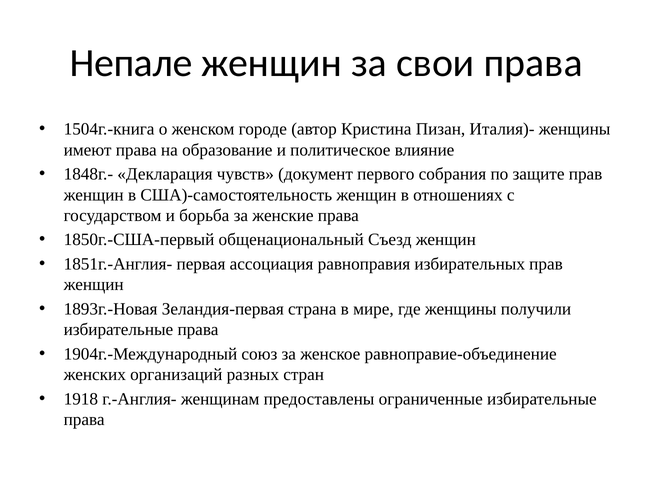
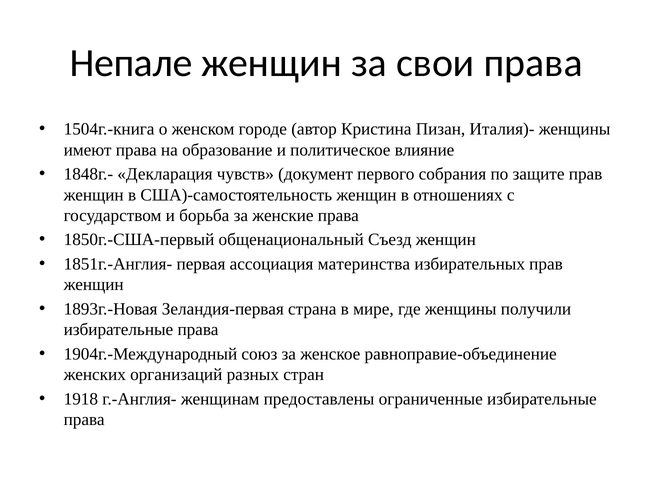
равноправия: равноправия -> материнства (364, 264)
